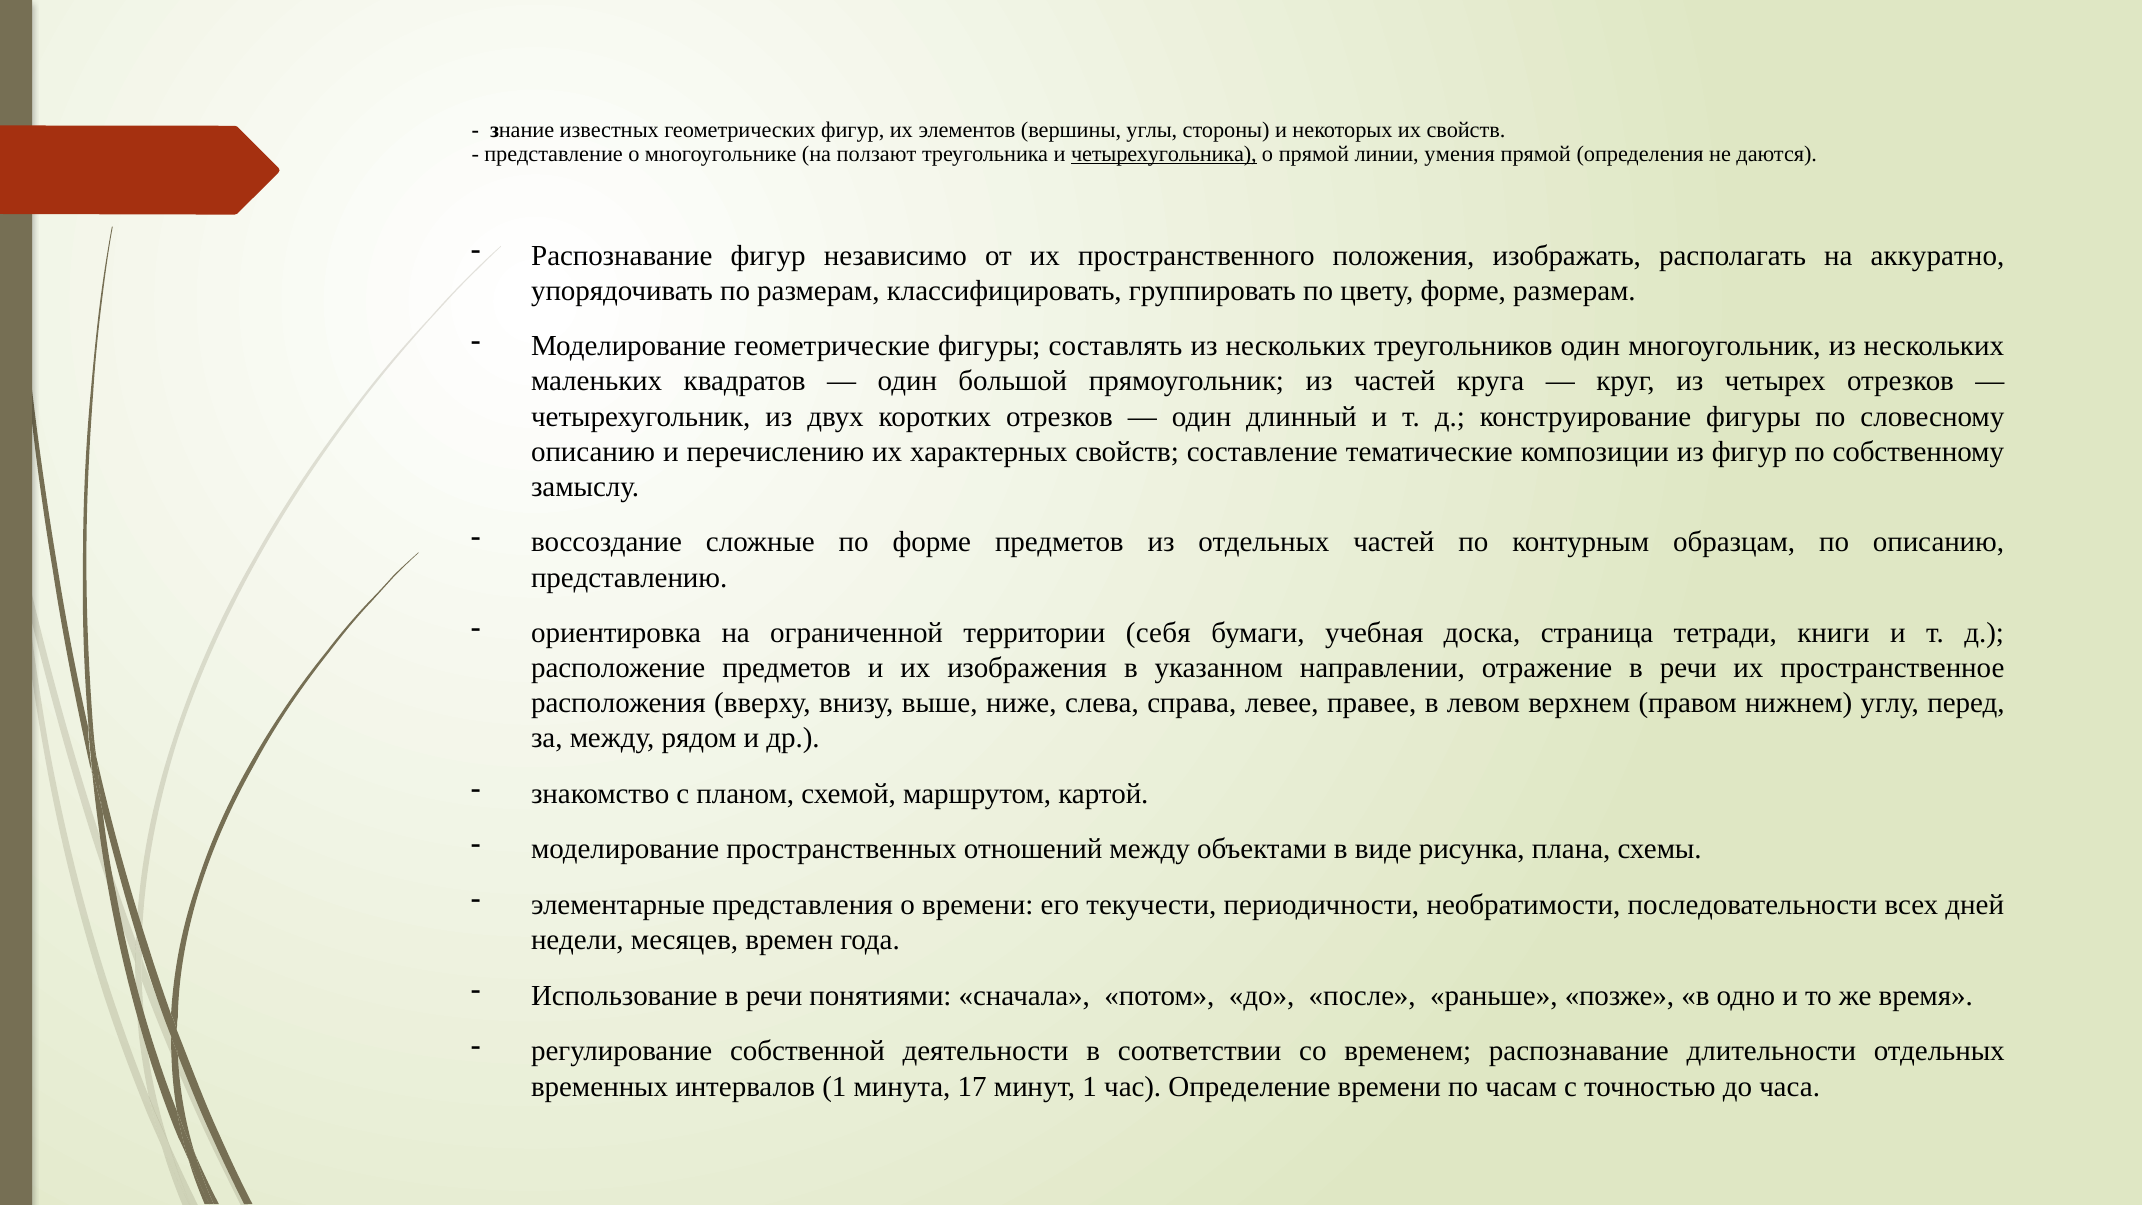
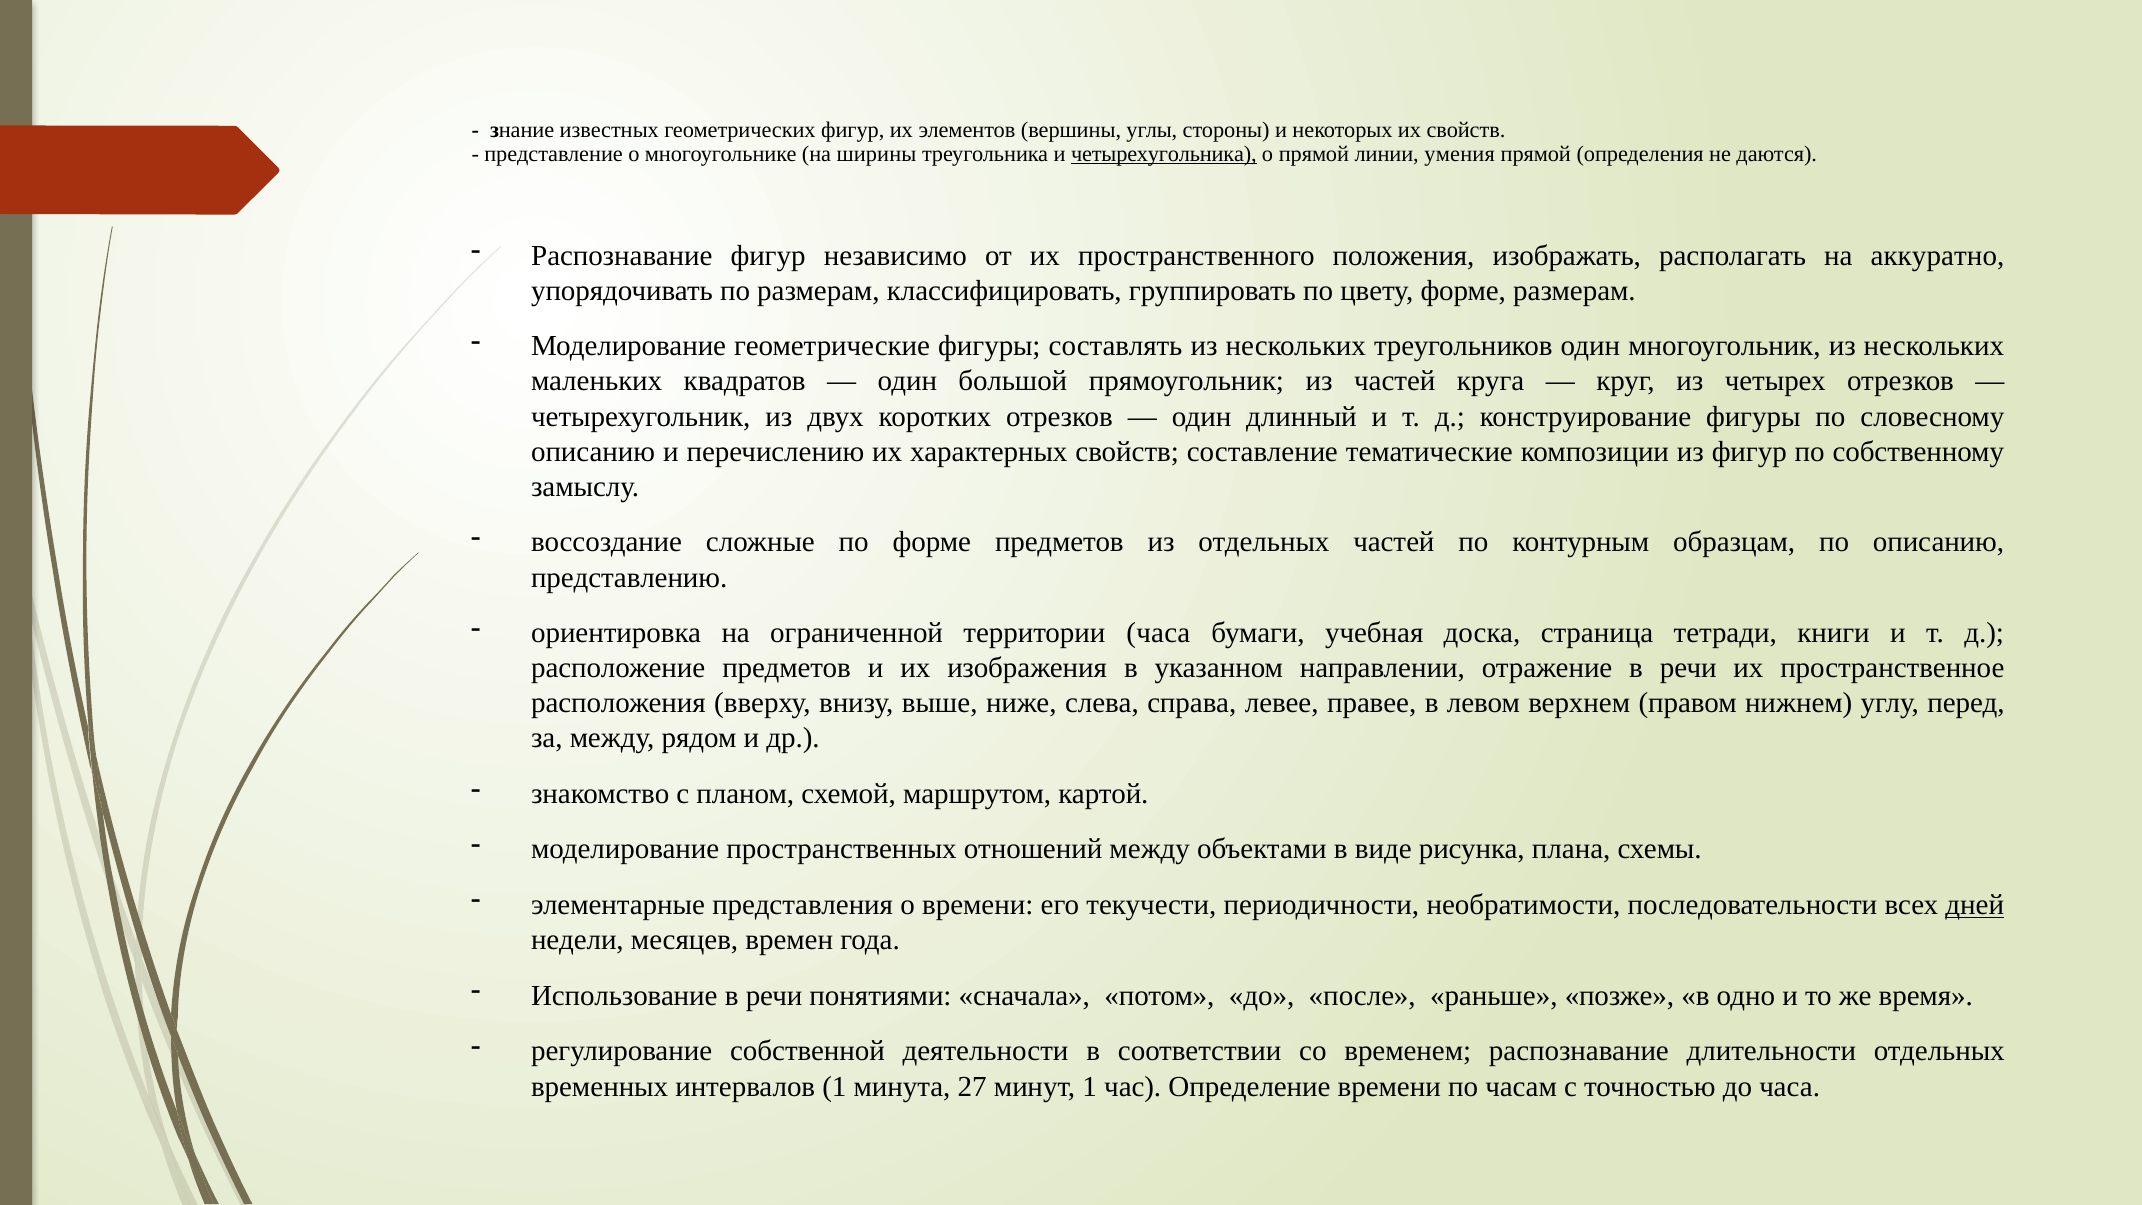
ползают: ползают -> ширины (876, 154)
территории себя: себя -> часа (1158, 633)
дней underline: none -> present (1975, 905)
17: 17 -> 27 (972, 1086)
